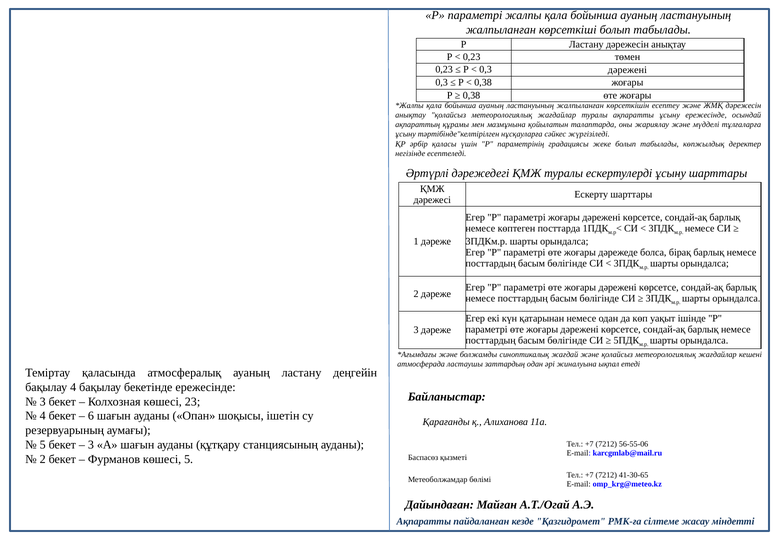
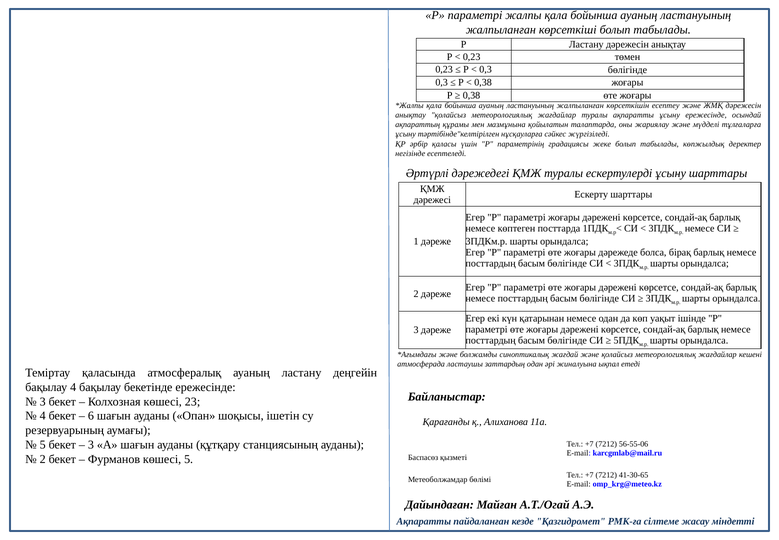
0,3 дәрежені: дәрежені -> бөлігінде (627, 70)
